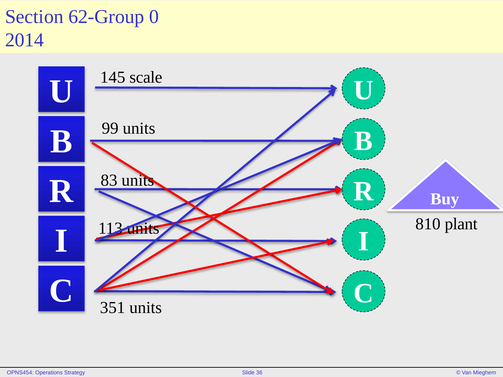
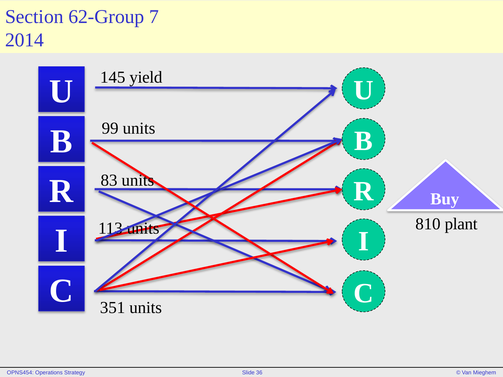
0: 0 -> 7 (154, 17)
scale: scale -> yield (146, 77)
